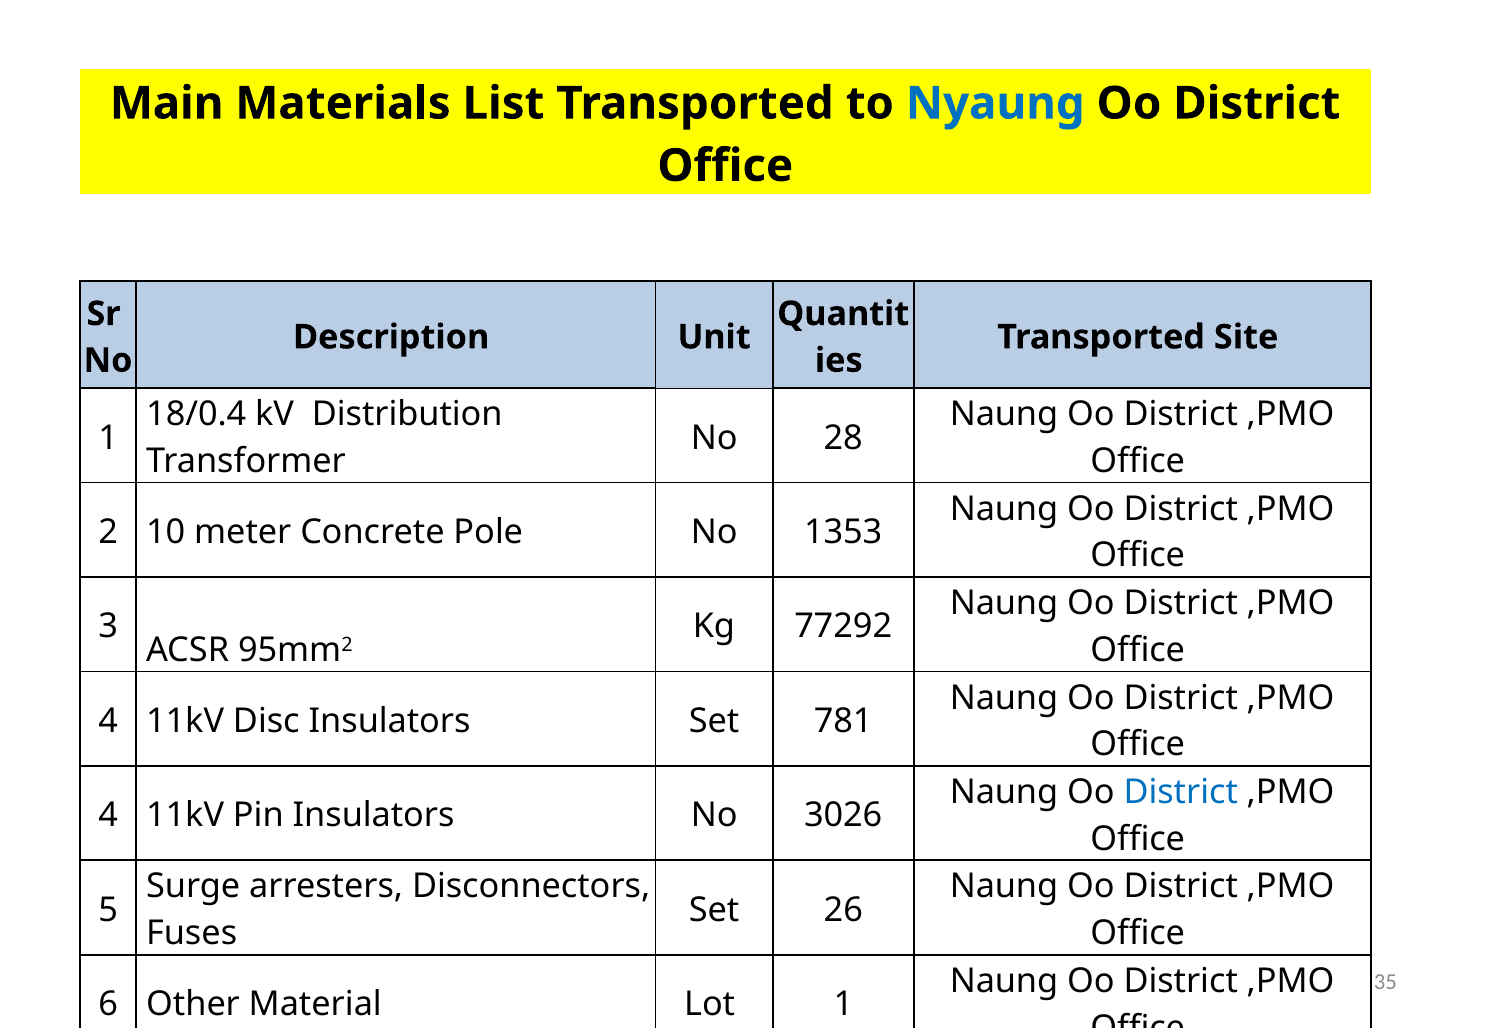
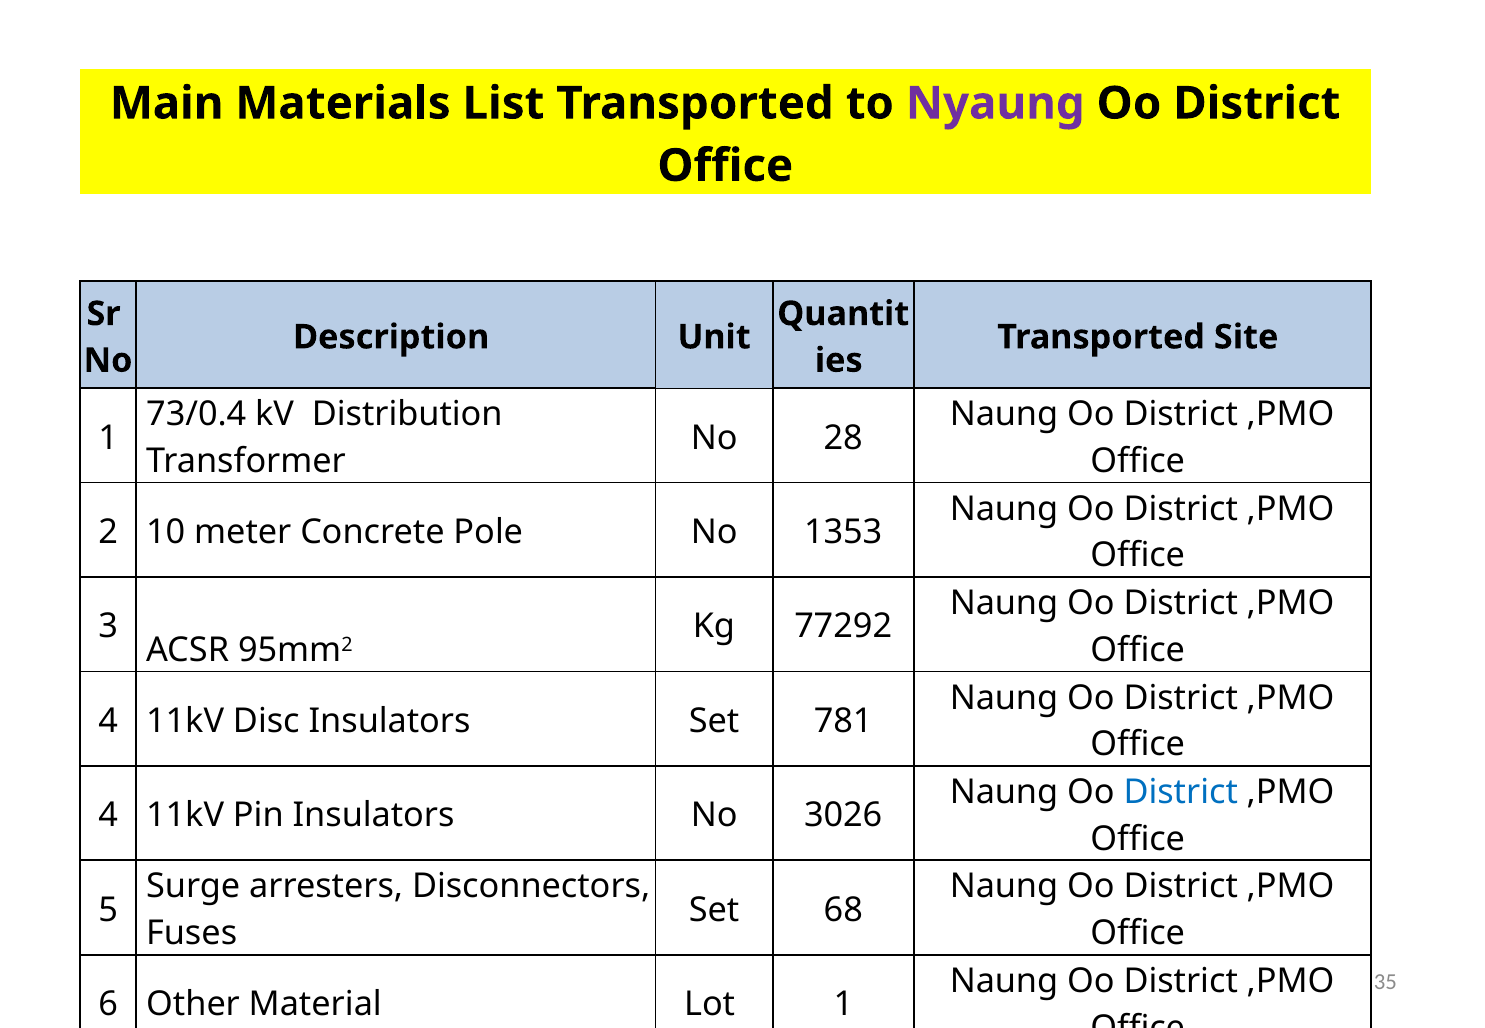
Nyaung colour: blue -> purple (995, 103)
18/0.4: 18/0.4 -> 73/0.4 (196, 414)
26: 26 -> 68 (843, 910)
